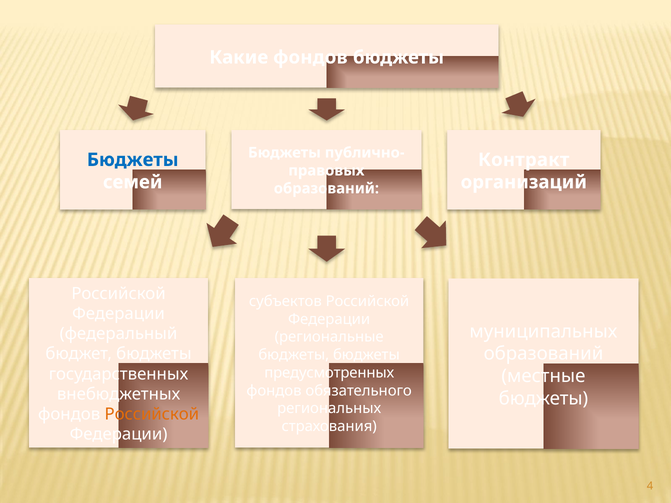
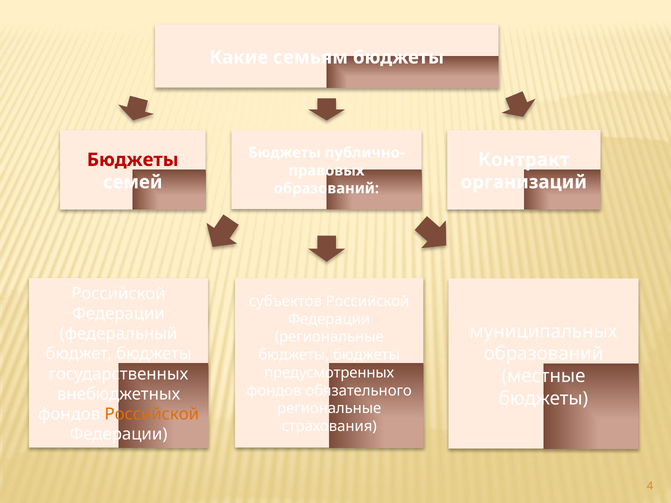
Какие фондов: фондов -> семьям (310, 57)
Бюджеты colour: blue -> red (133, 160)
региональных: региональных -> региональные (329, 409)
